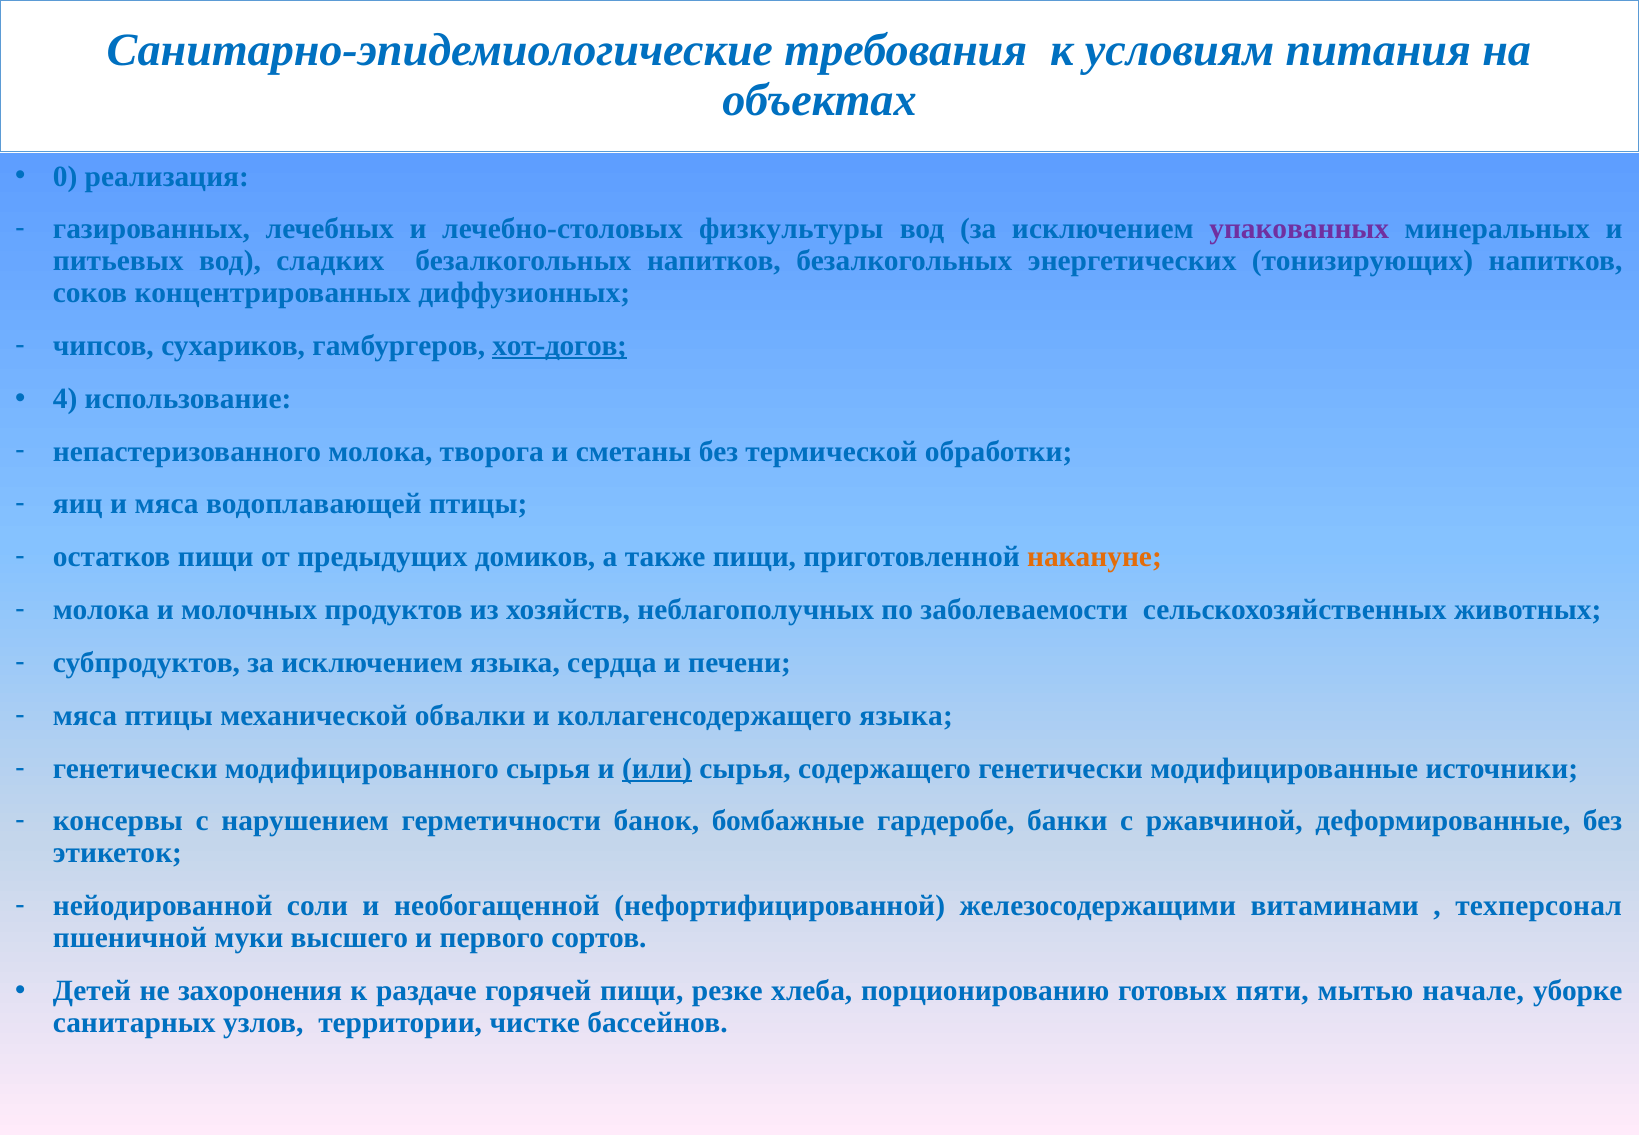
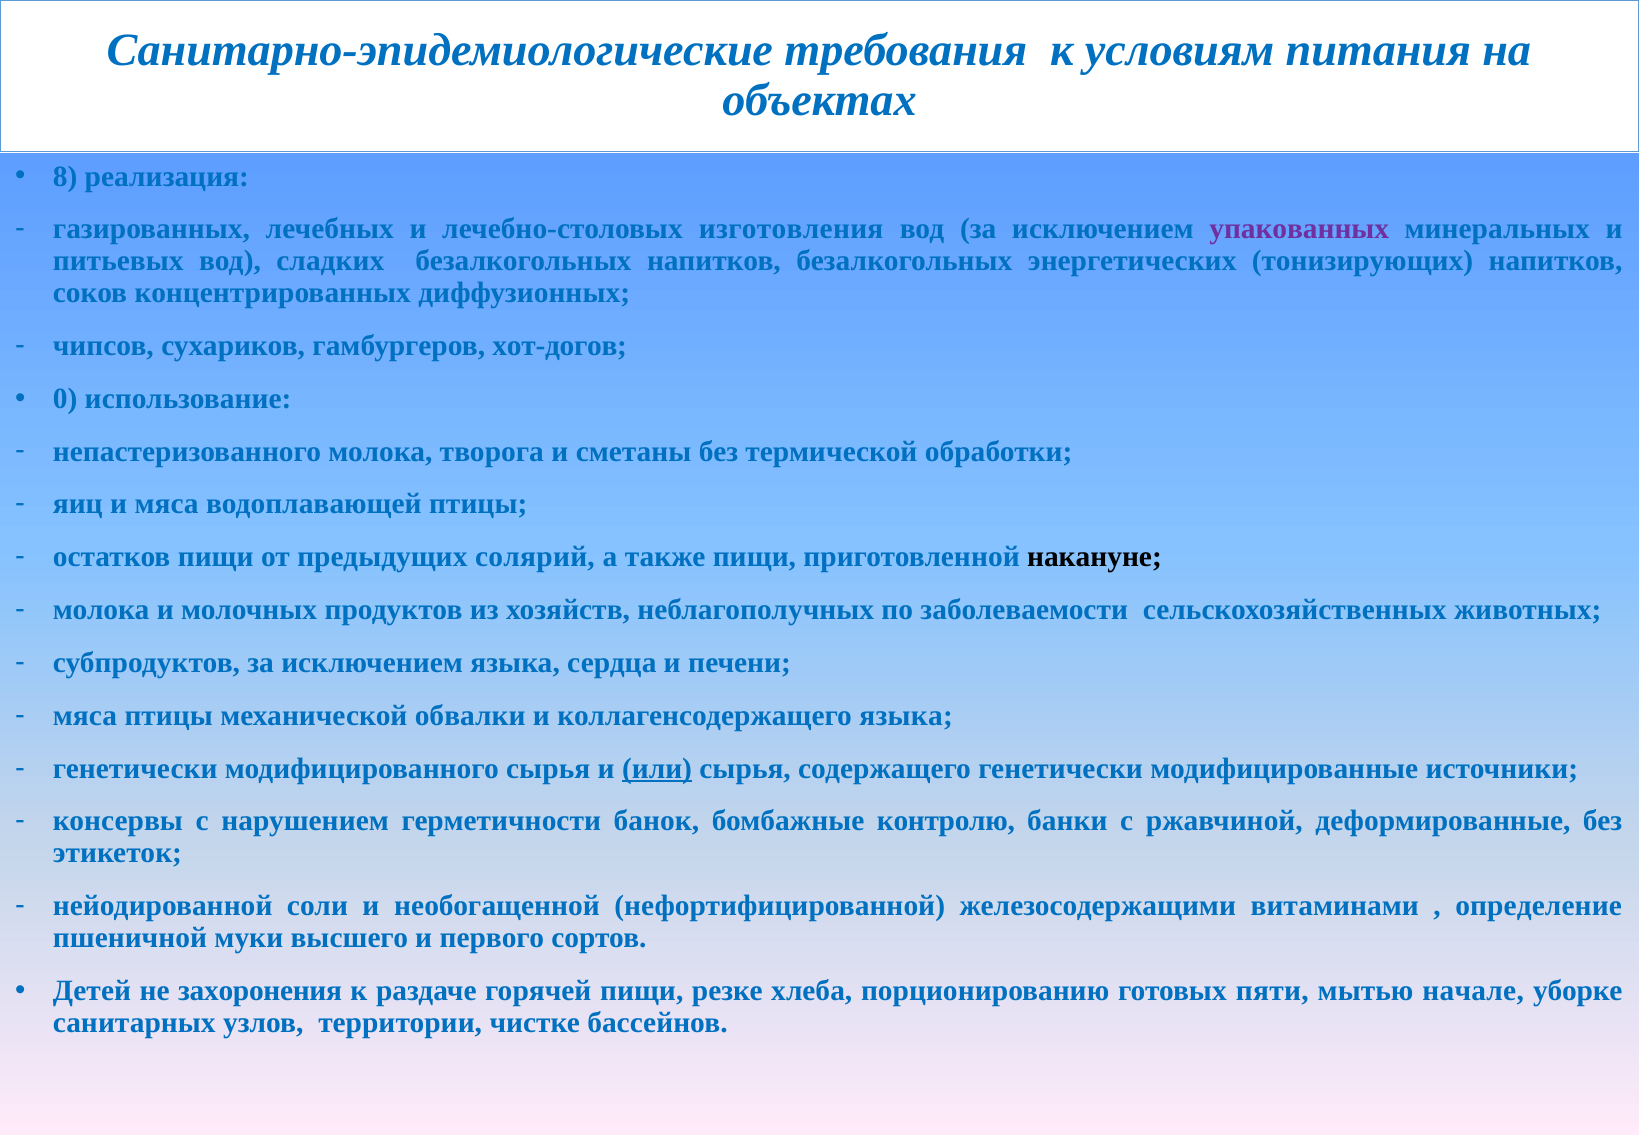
0: 0 -> 8 (65, 176)
физкультуры: физкультуры -> изготовления (791, 229)
хот-догов underline: present -> none (560, 346)
4: 4 -> 0 (65, 398)
домиков: домиков -> солярий (535, 557)
накануне colour: orange -> black (1094, 557)
гардеробе: гардеробе -> контролю (946, 821)
техперсонал: техперсонал -> определение (1539, 906)
